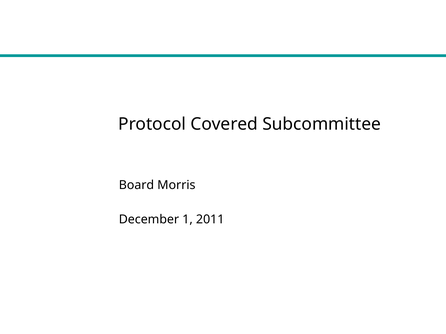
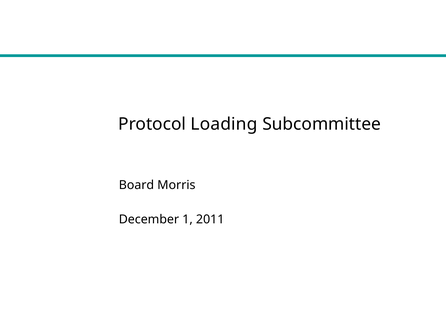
Covered: Covered -> Loading (224, 124)
